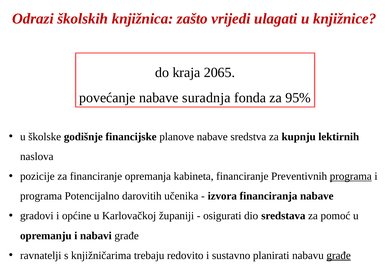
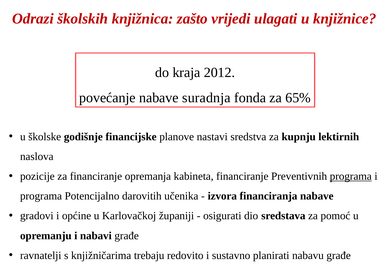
2065: 2065 -> 2012 (219, 72)
95%: 95% -> 65% (298, 98)
planove nabave: nabave -> nastavi (212, 136)
građe underline: present -> none (339, 255)
